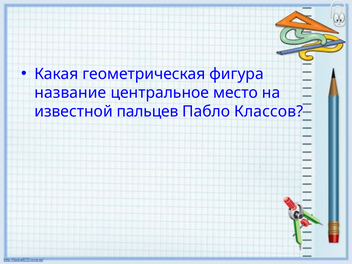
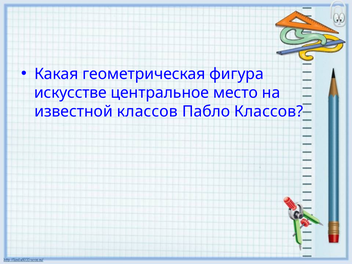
название: название -> искусстве (70, 93)
известной пальцев: пальцев -> классов (147, 111)
